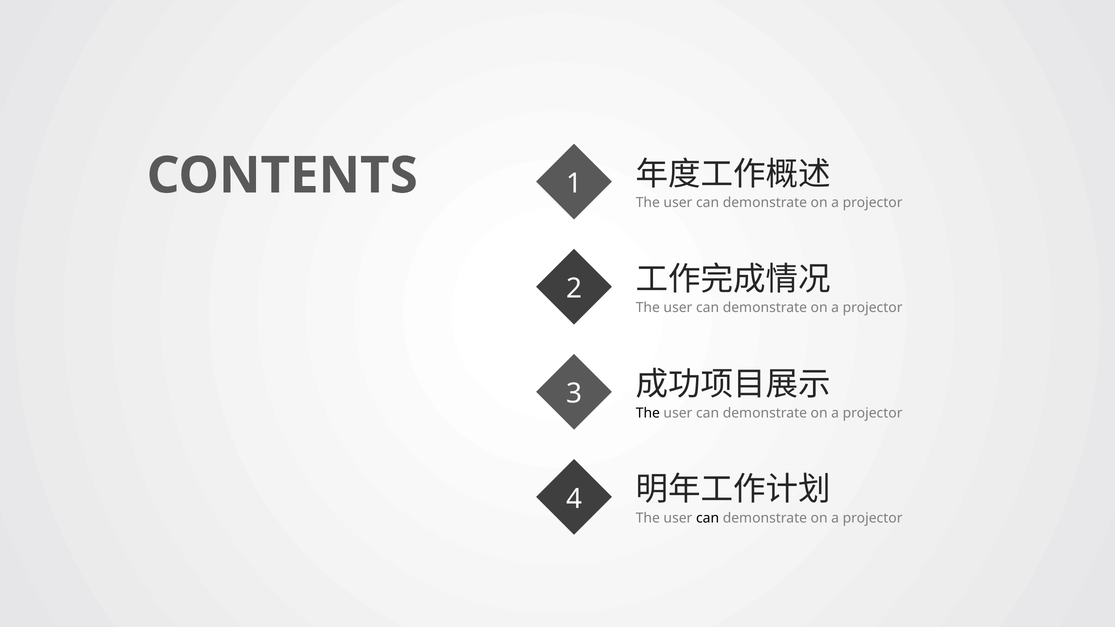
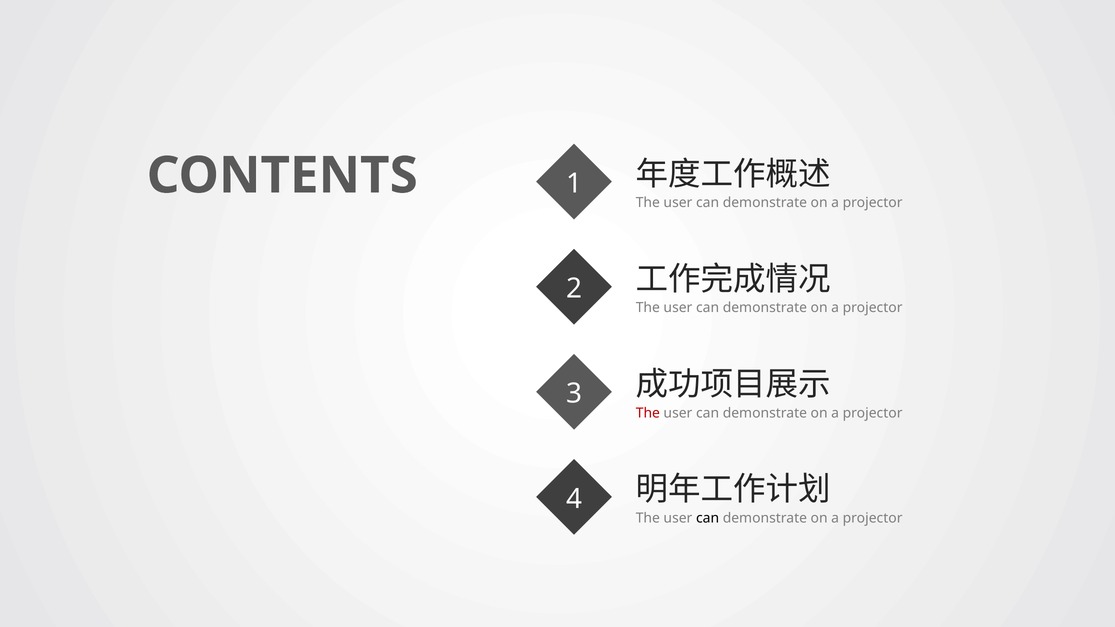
The colour: black -> red (648, 413)
